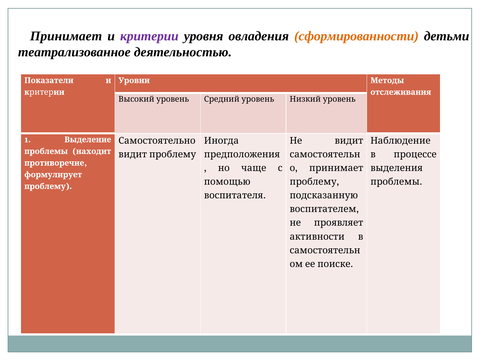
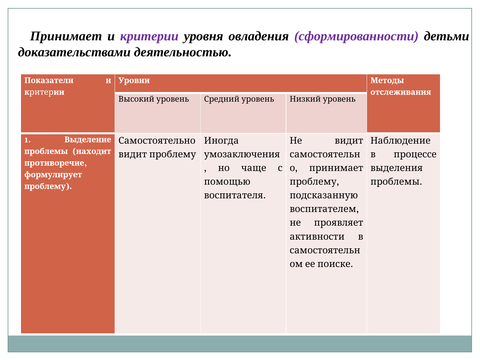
сформированности colour: orange -> purple (356, 36)
театрализованное: театрализованное -> доказательствами (74, 52)
предположения: предположения -> умозаключения (242, 154)
